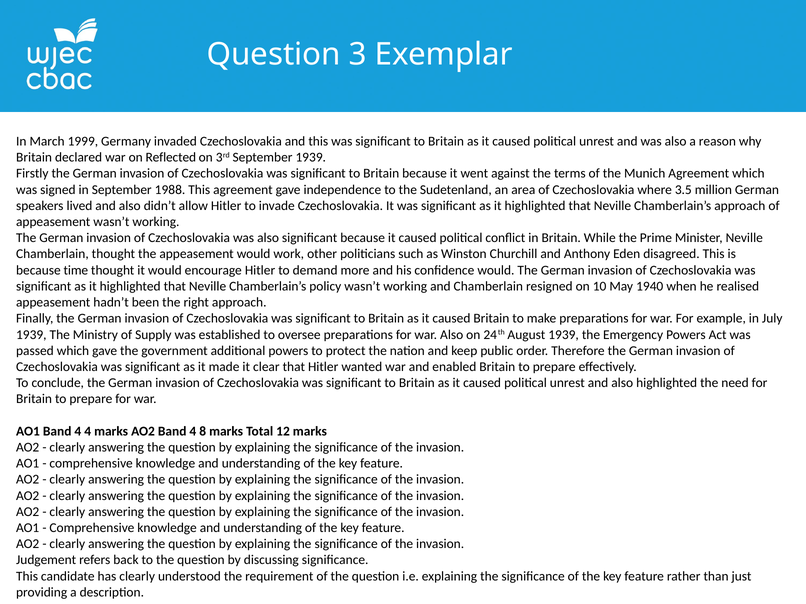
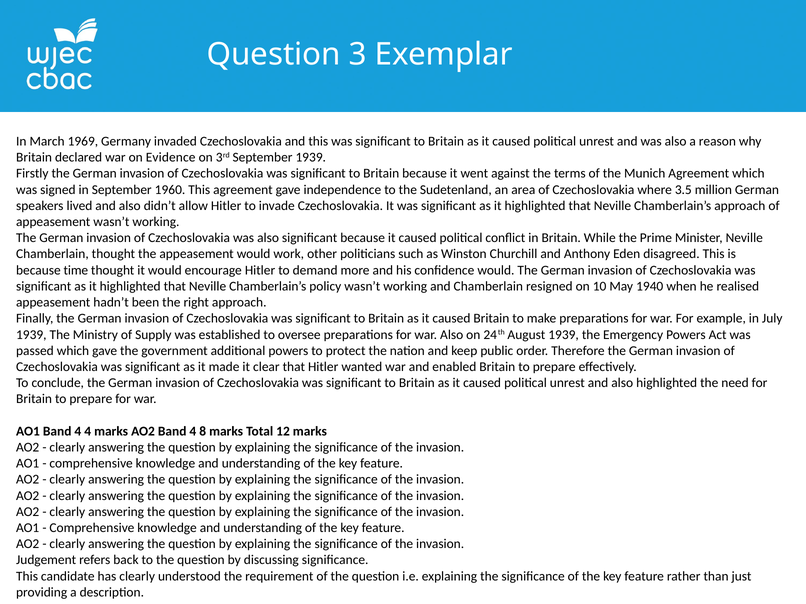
1999: 1999 -> 1969 (83, 141)
Reflected: Reflected -> Evidence (171, 158)
1988: 1988 -> 1960 (170, 190)
